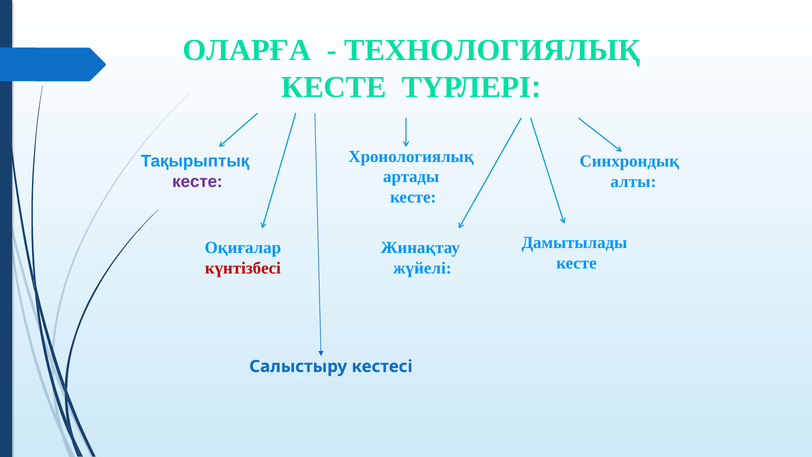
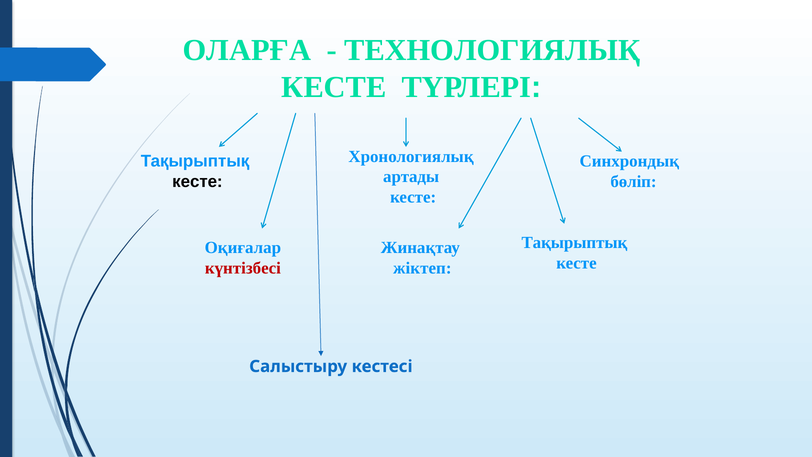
кесте colour: purple -> black (197, 182)
алты: алты -> бөліп (633, 182)
Дамытылады: Дамытылады -> Тақырыптық (574, 243)
жүйелі: жүйелі -> жіктеп (422, 268)
